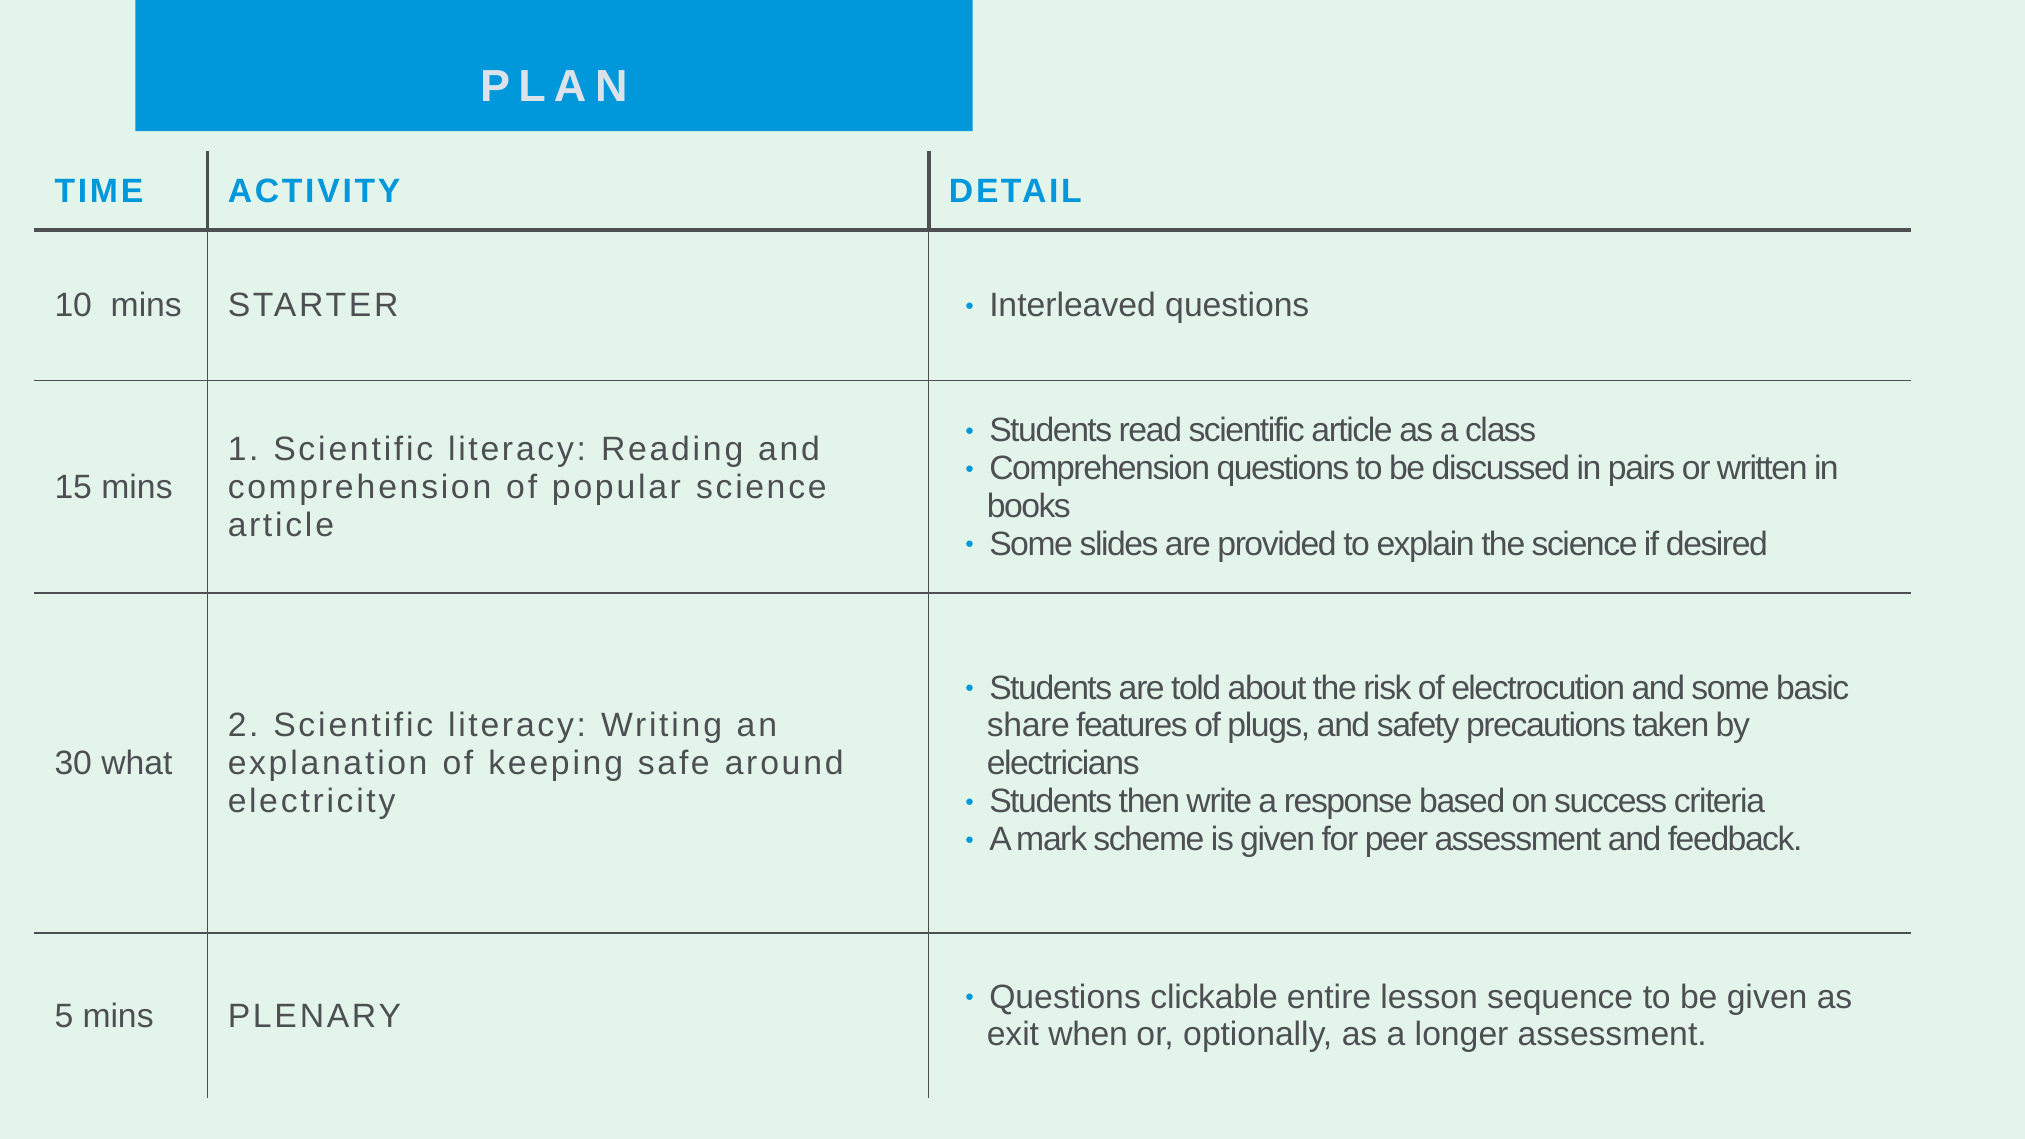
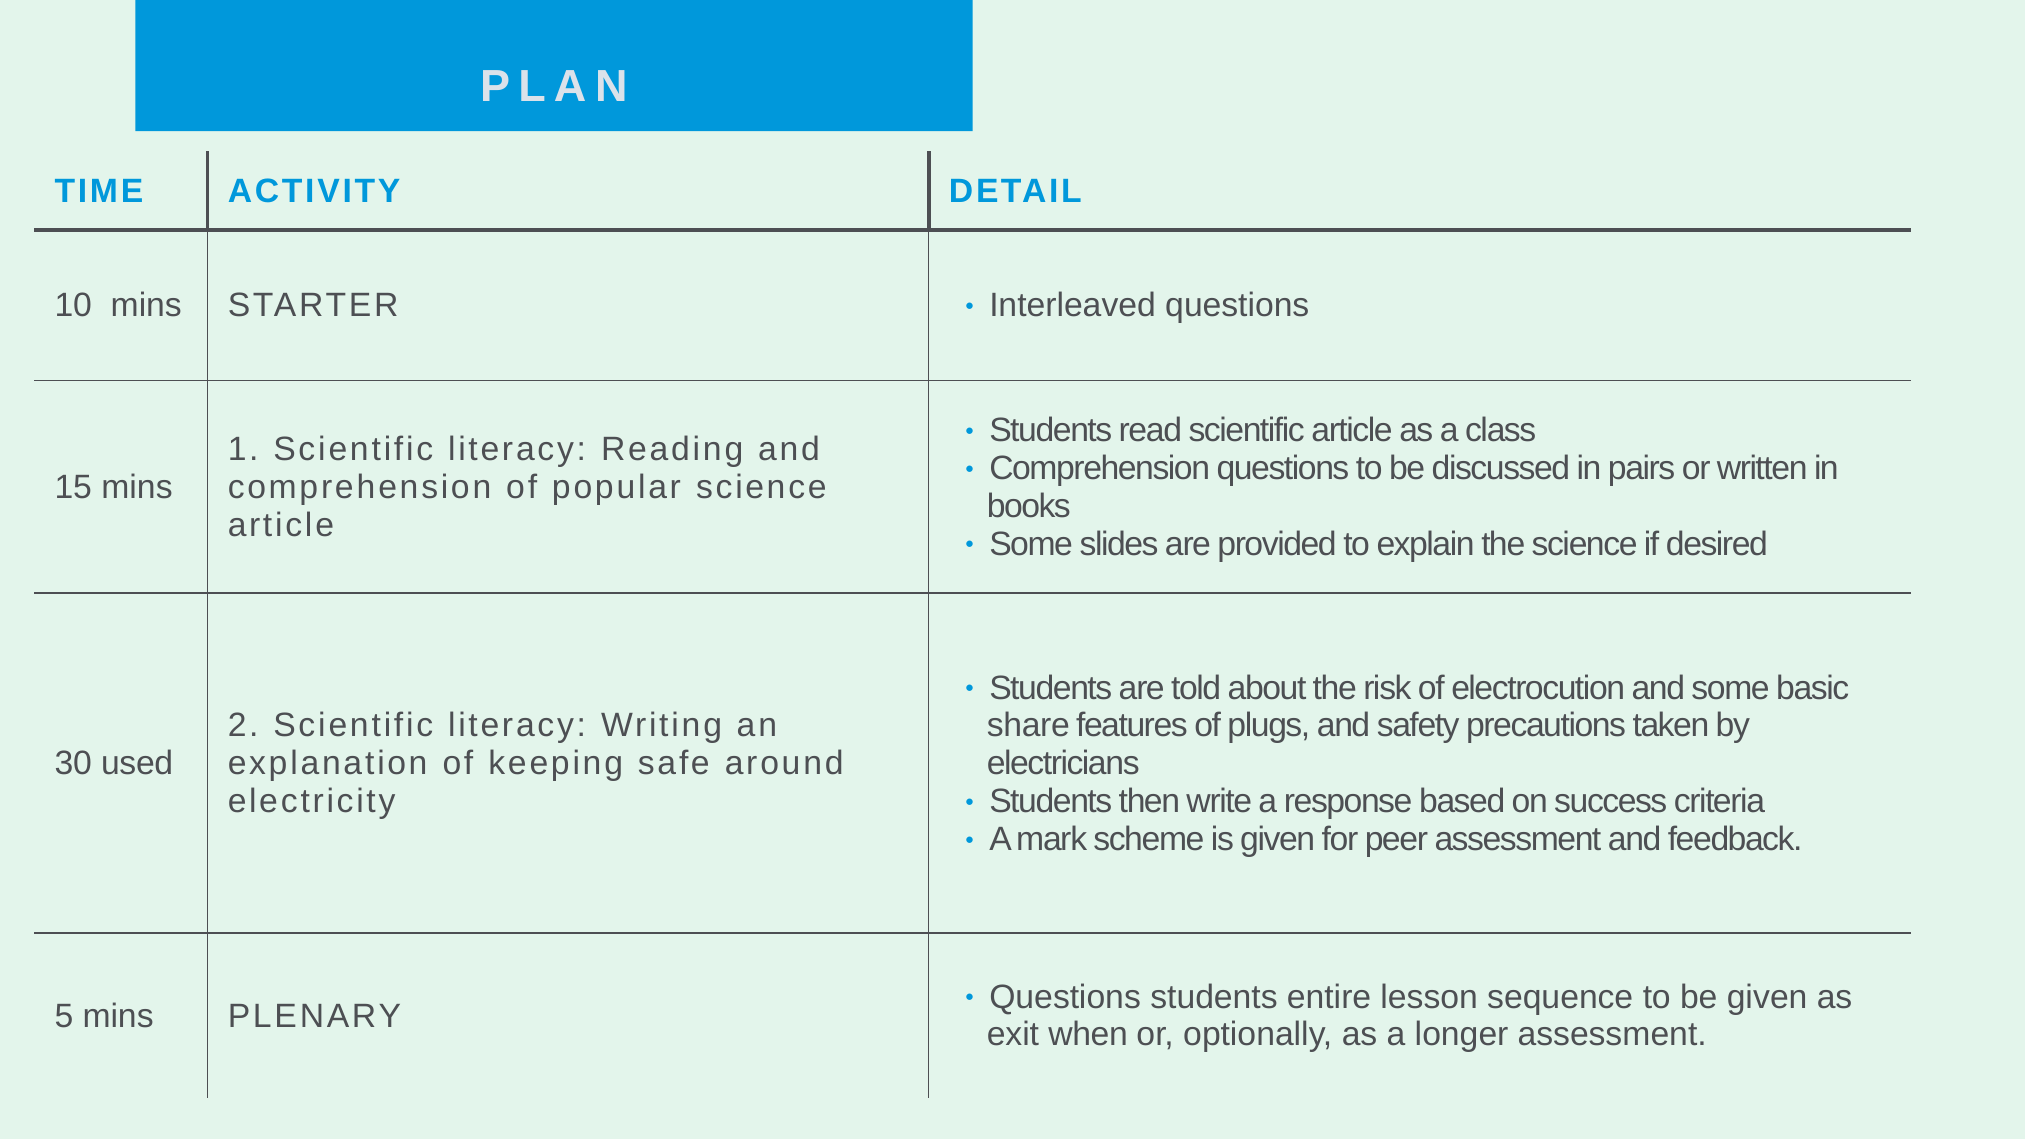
what: what -> used (137, 764)
clickable: clickable -> students (1214, 997)
